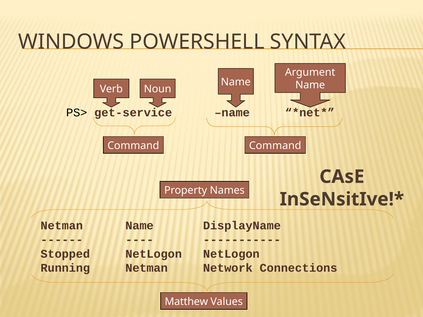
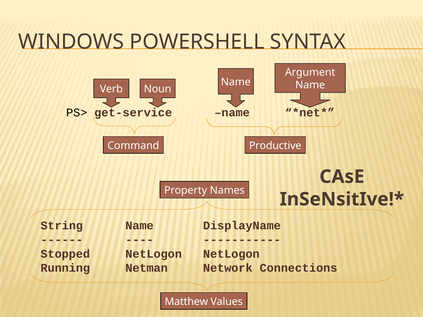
Command Command: Command -> Productive (275, 146)
Netman: Netman -> String (62, 226)
